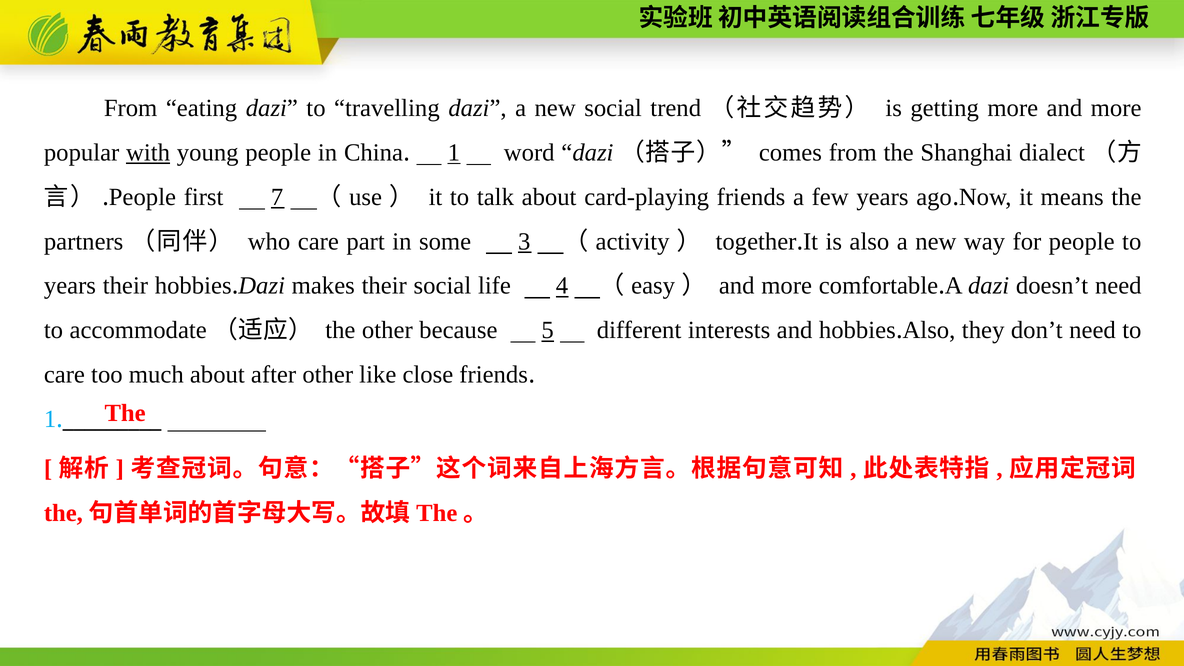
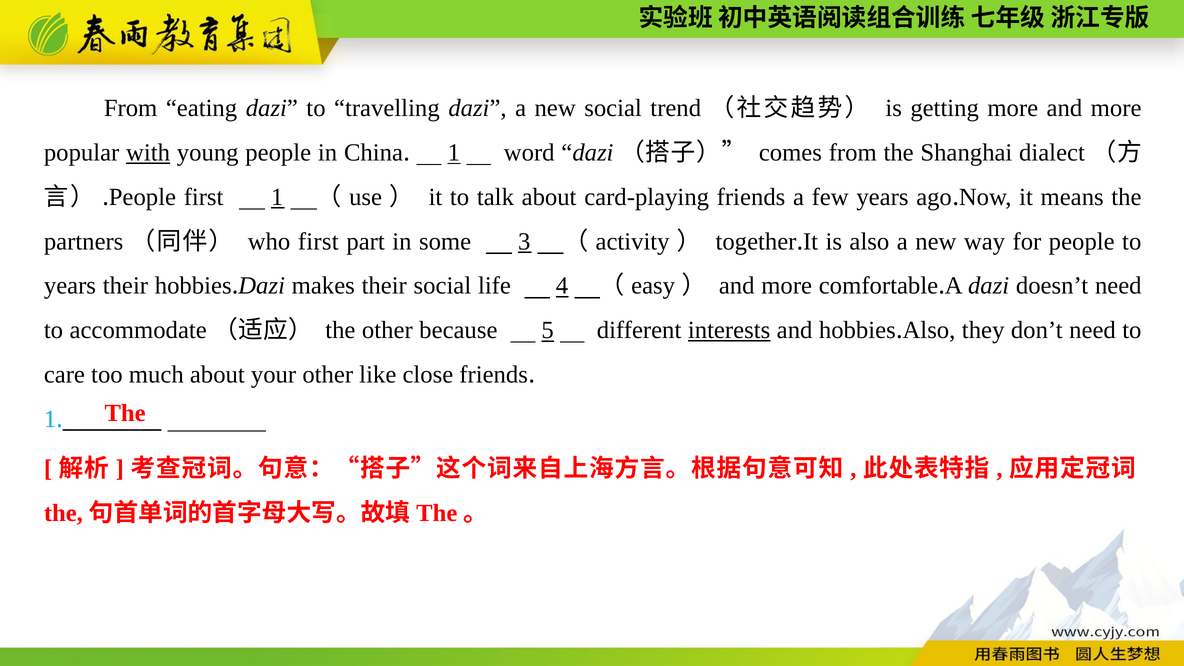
first 7: 7 -> 1 (277, 197)
who care: care -> first (318, 241)
interests underline: none -> present (729, 330)
after: after -> your (274, 375)
